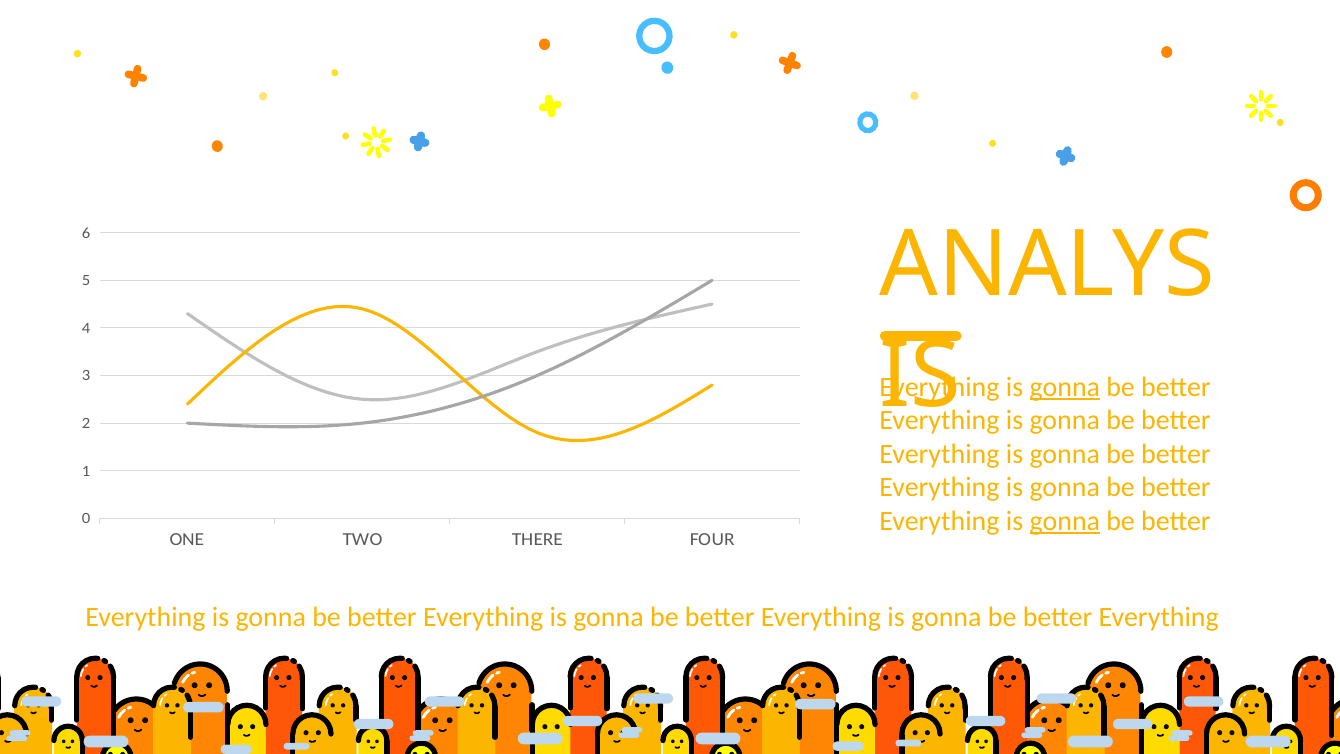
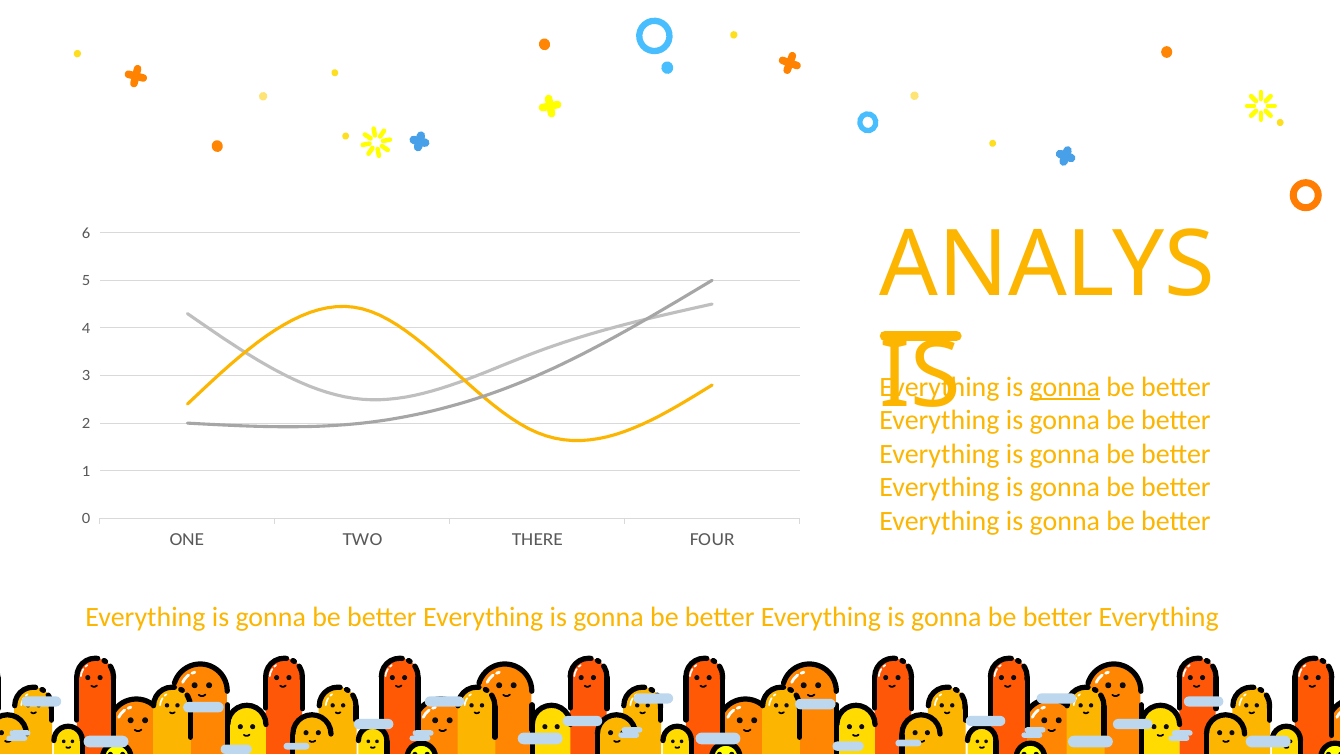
gonna underline: present -> none (1065, 521)
